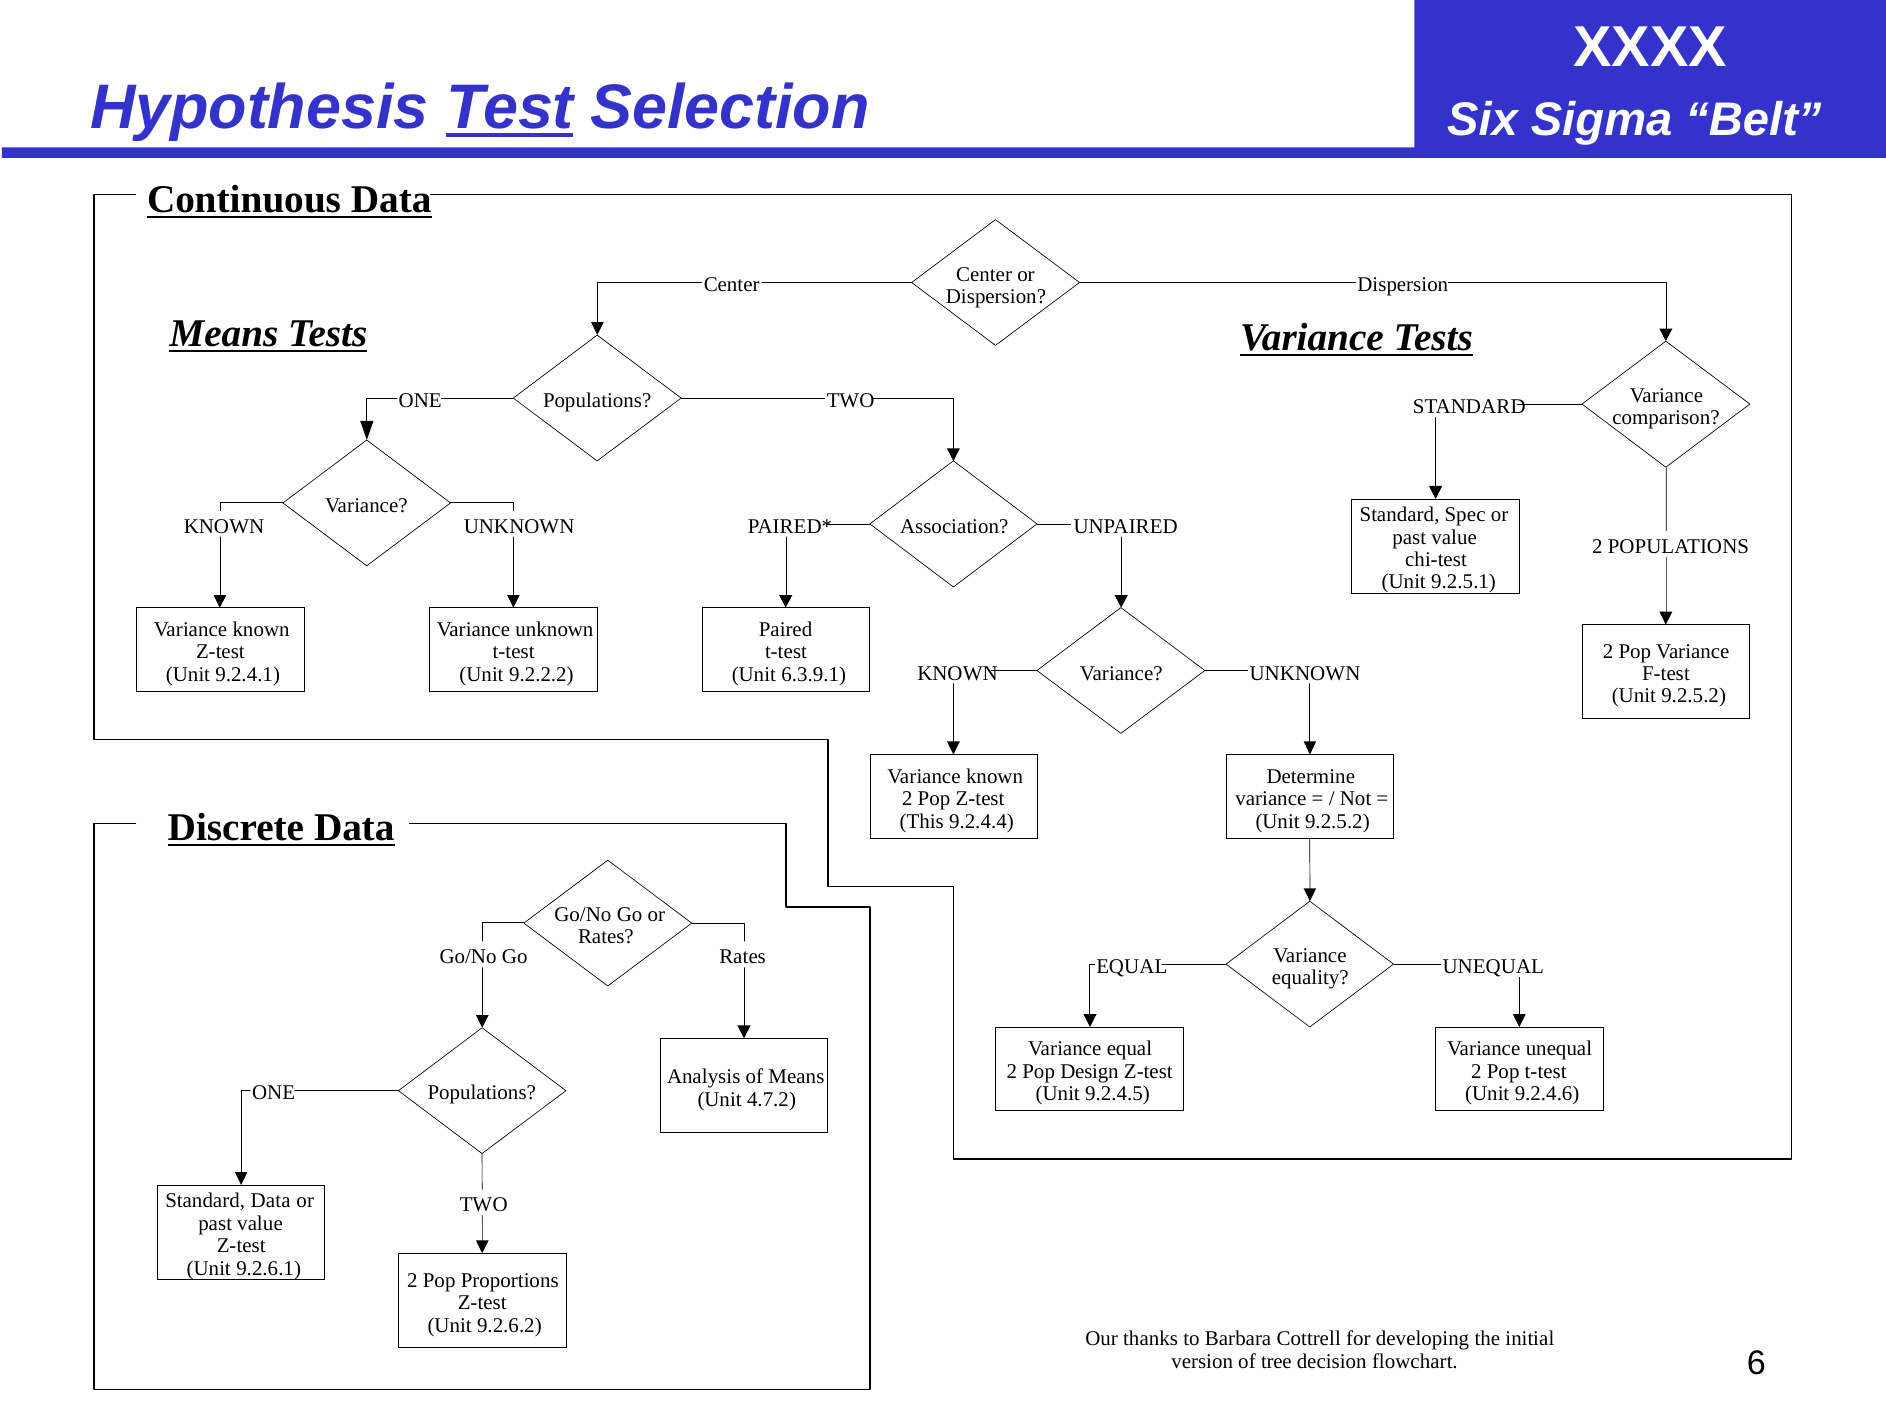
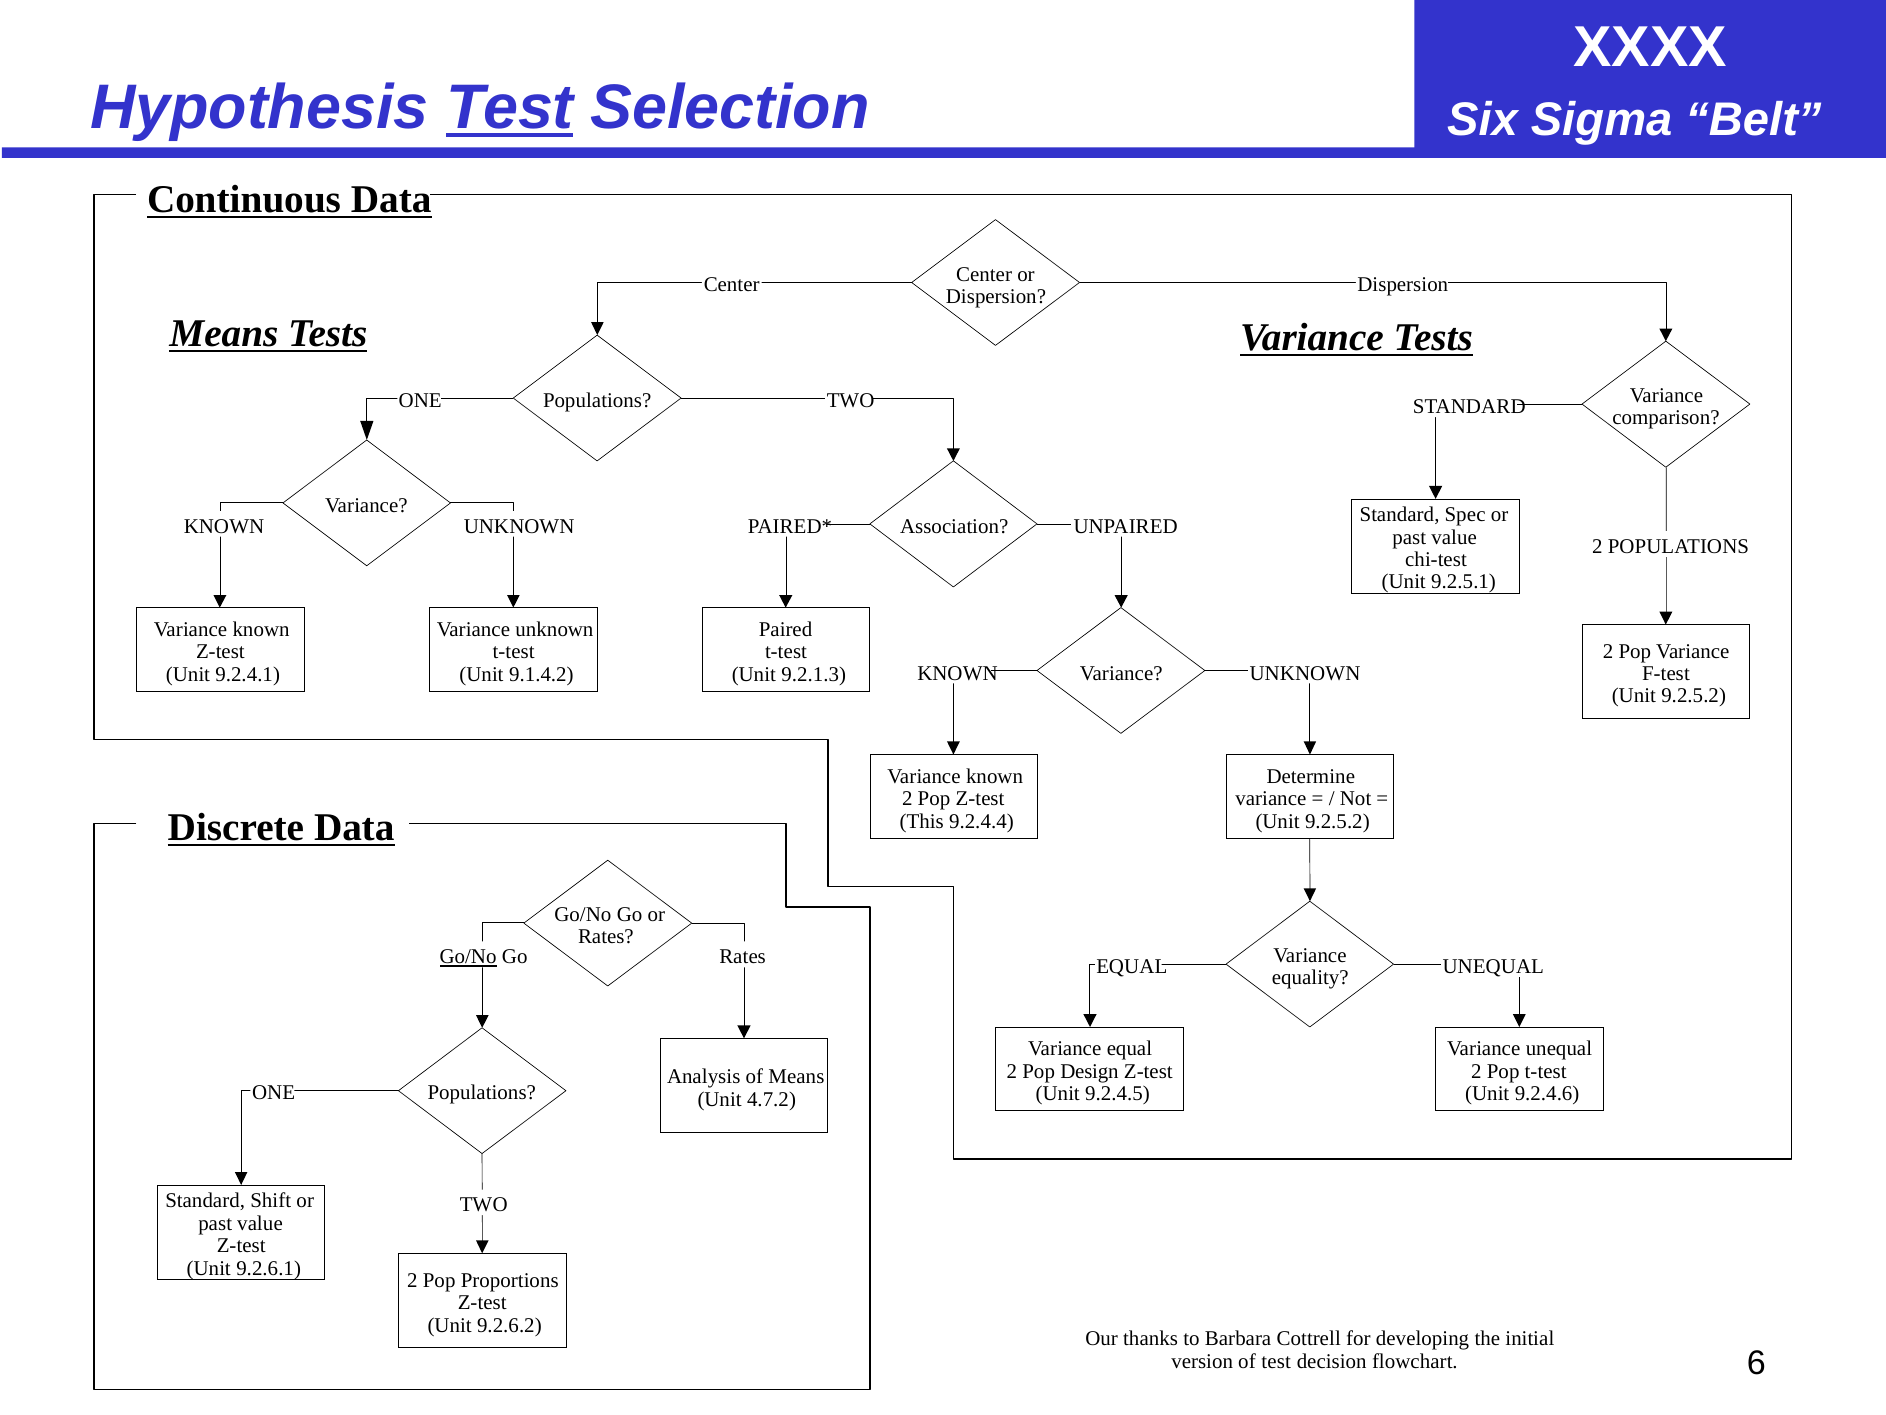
9.2.2.2: 9.2.2.2 -> 9.1.4.2 (541, 674)
6.3.9.1: 6.3.9.1 -> 9.2.1.3 (814, 674)
Go/No underline: none -> present (468, 957)
Standard Data: Data -> Shift (271, 1201)
of tree: tree -> test (1276, 1361)
